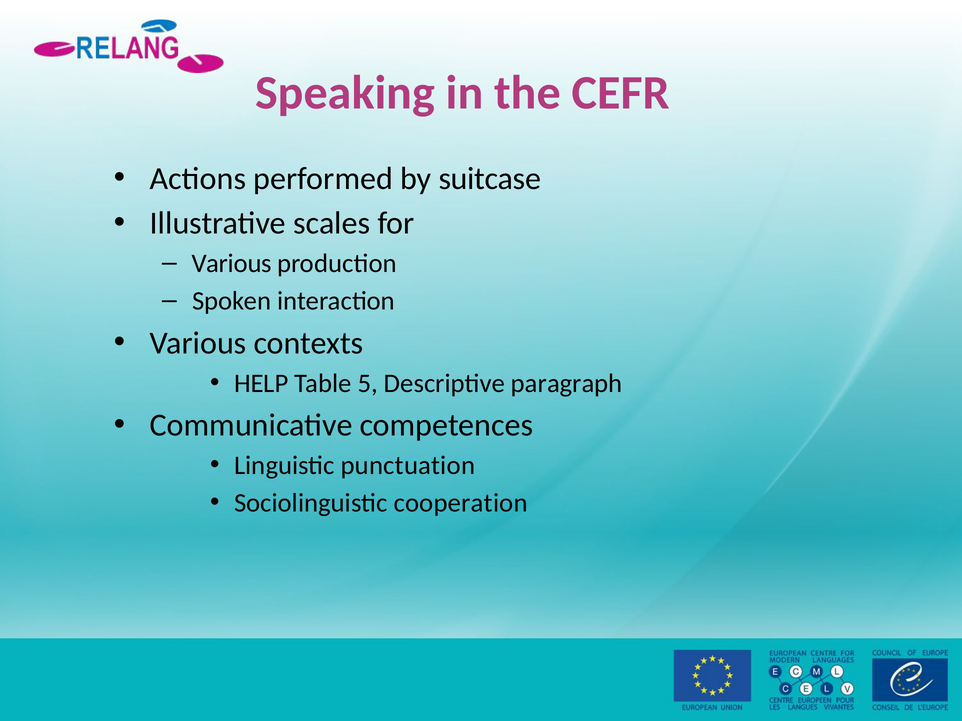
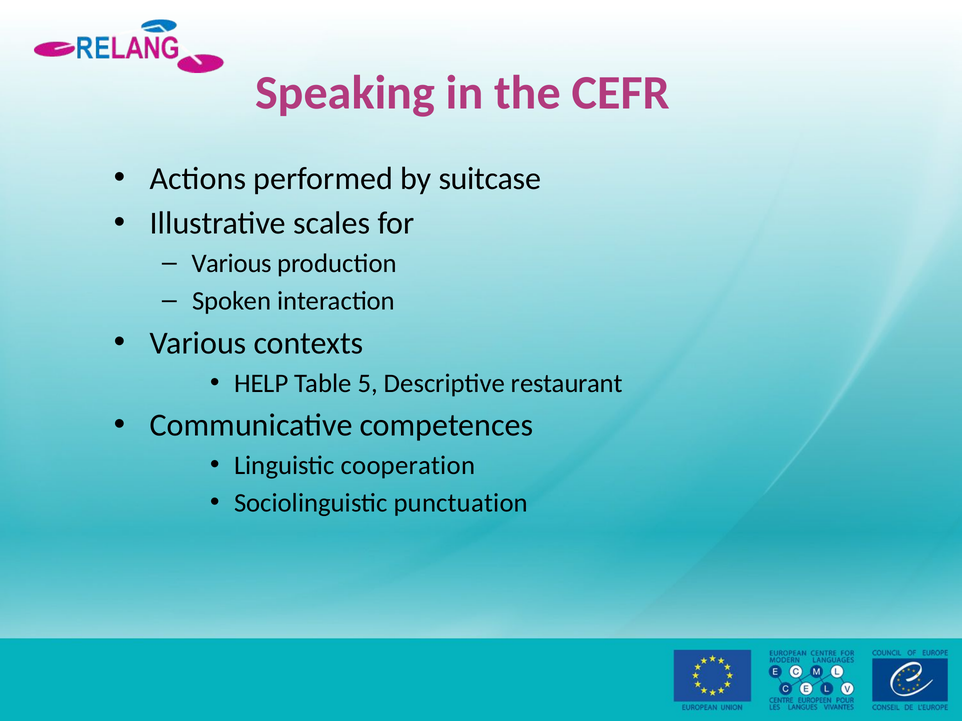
paragraph: paragraph -> restaurant (567, 383)
punctuation: punctuation -> cooperation (408, 466)
cooperation: cooperation -> punctuation (461, 503)
